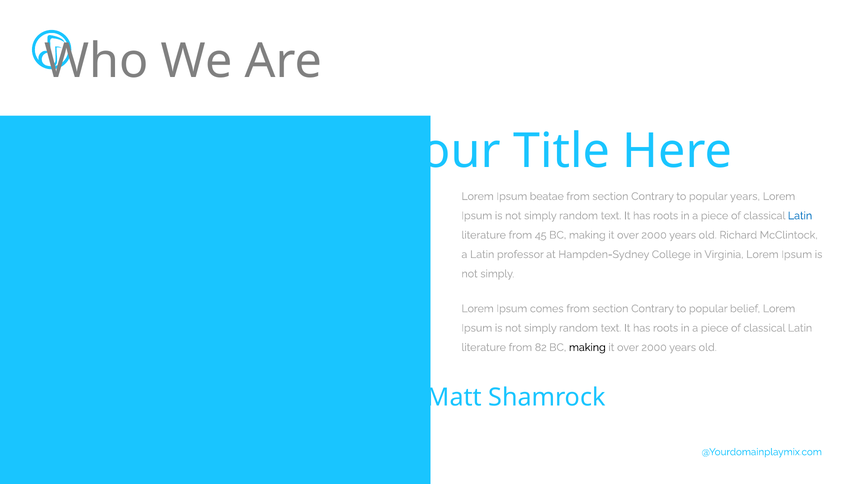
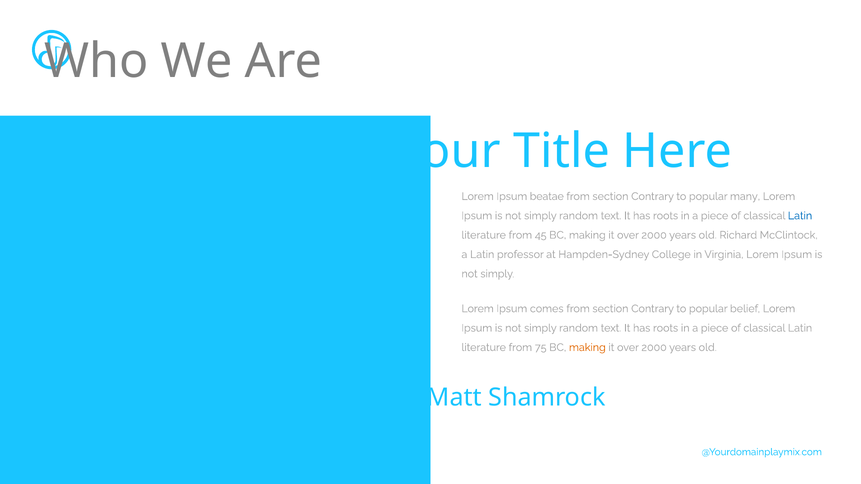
popular years: years -> many (745, 196)
82: 82 -> 75 (541, 348)
making colour: black -> orange (587, 348)
